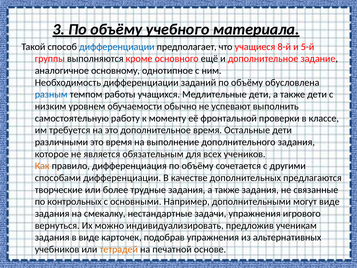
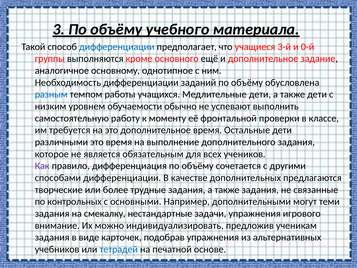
8-й: 8-й -> 3-й (284, 47)
5-й: 5-й -> 0-й (308, 47)
Как colour: orange -> purple (42, 166)
могут виде: виде -> теми (329, 201)
вернуться: вернуться -> внимание (57, 225)
тетрадей colour: orange -> blue (119, 249)
